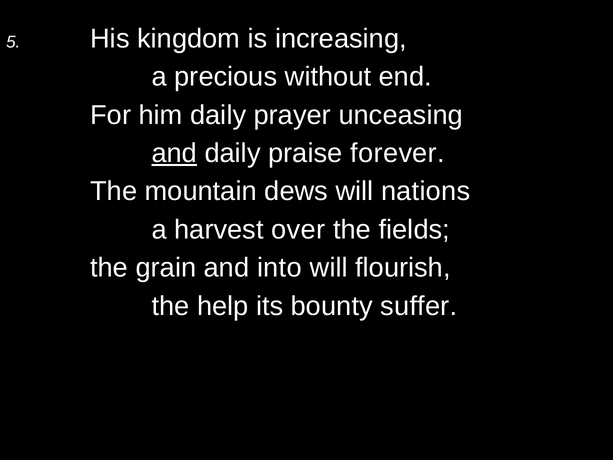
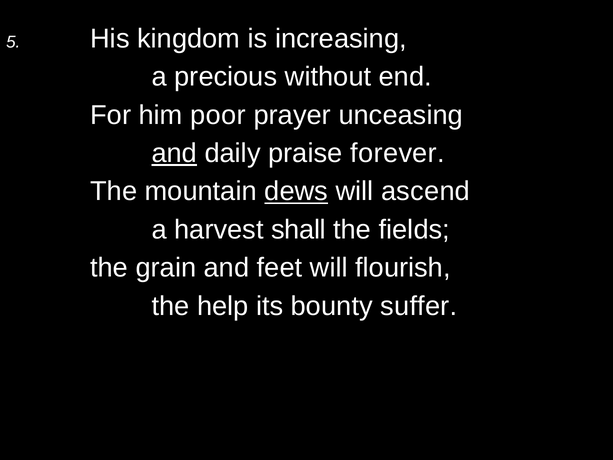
him daily: daily -> poor (218, 115)
dews underline: none -> present (296, 191)
nations: nations -> ascend (426, 191)
over: over -> shall (299, 230)
into: into -> feet (280, 268)
